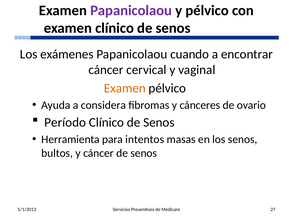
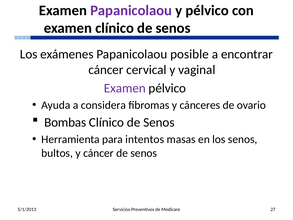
cuando: cuando -> posible (190, 54)
Examen colour: orange -> purple (125, 88)
Período: Período -> Bombas (65, 122)
